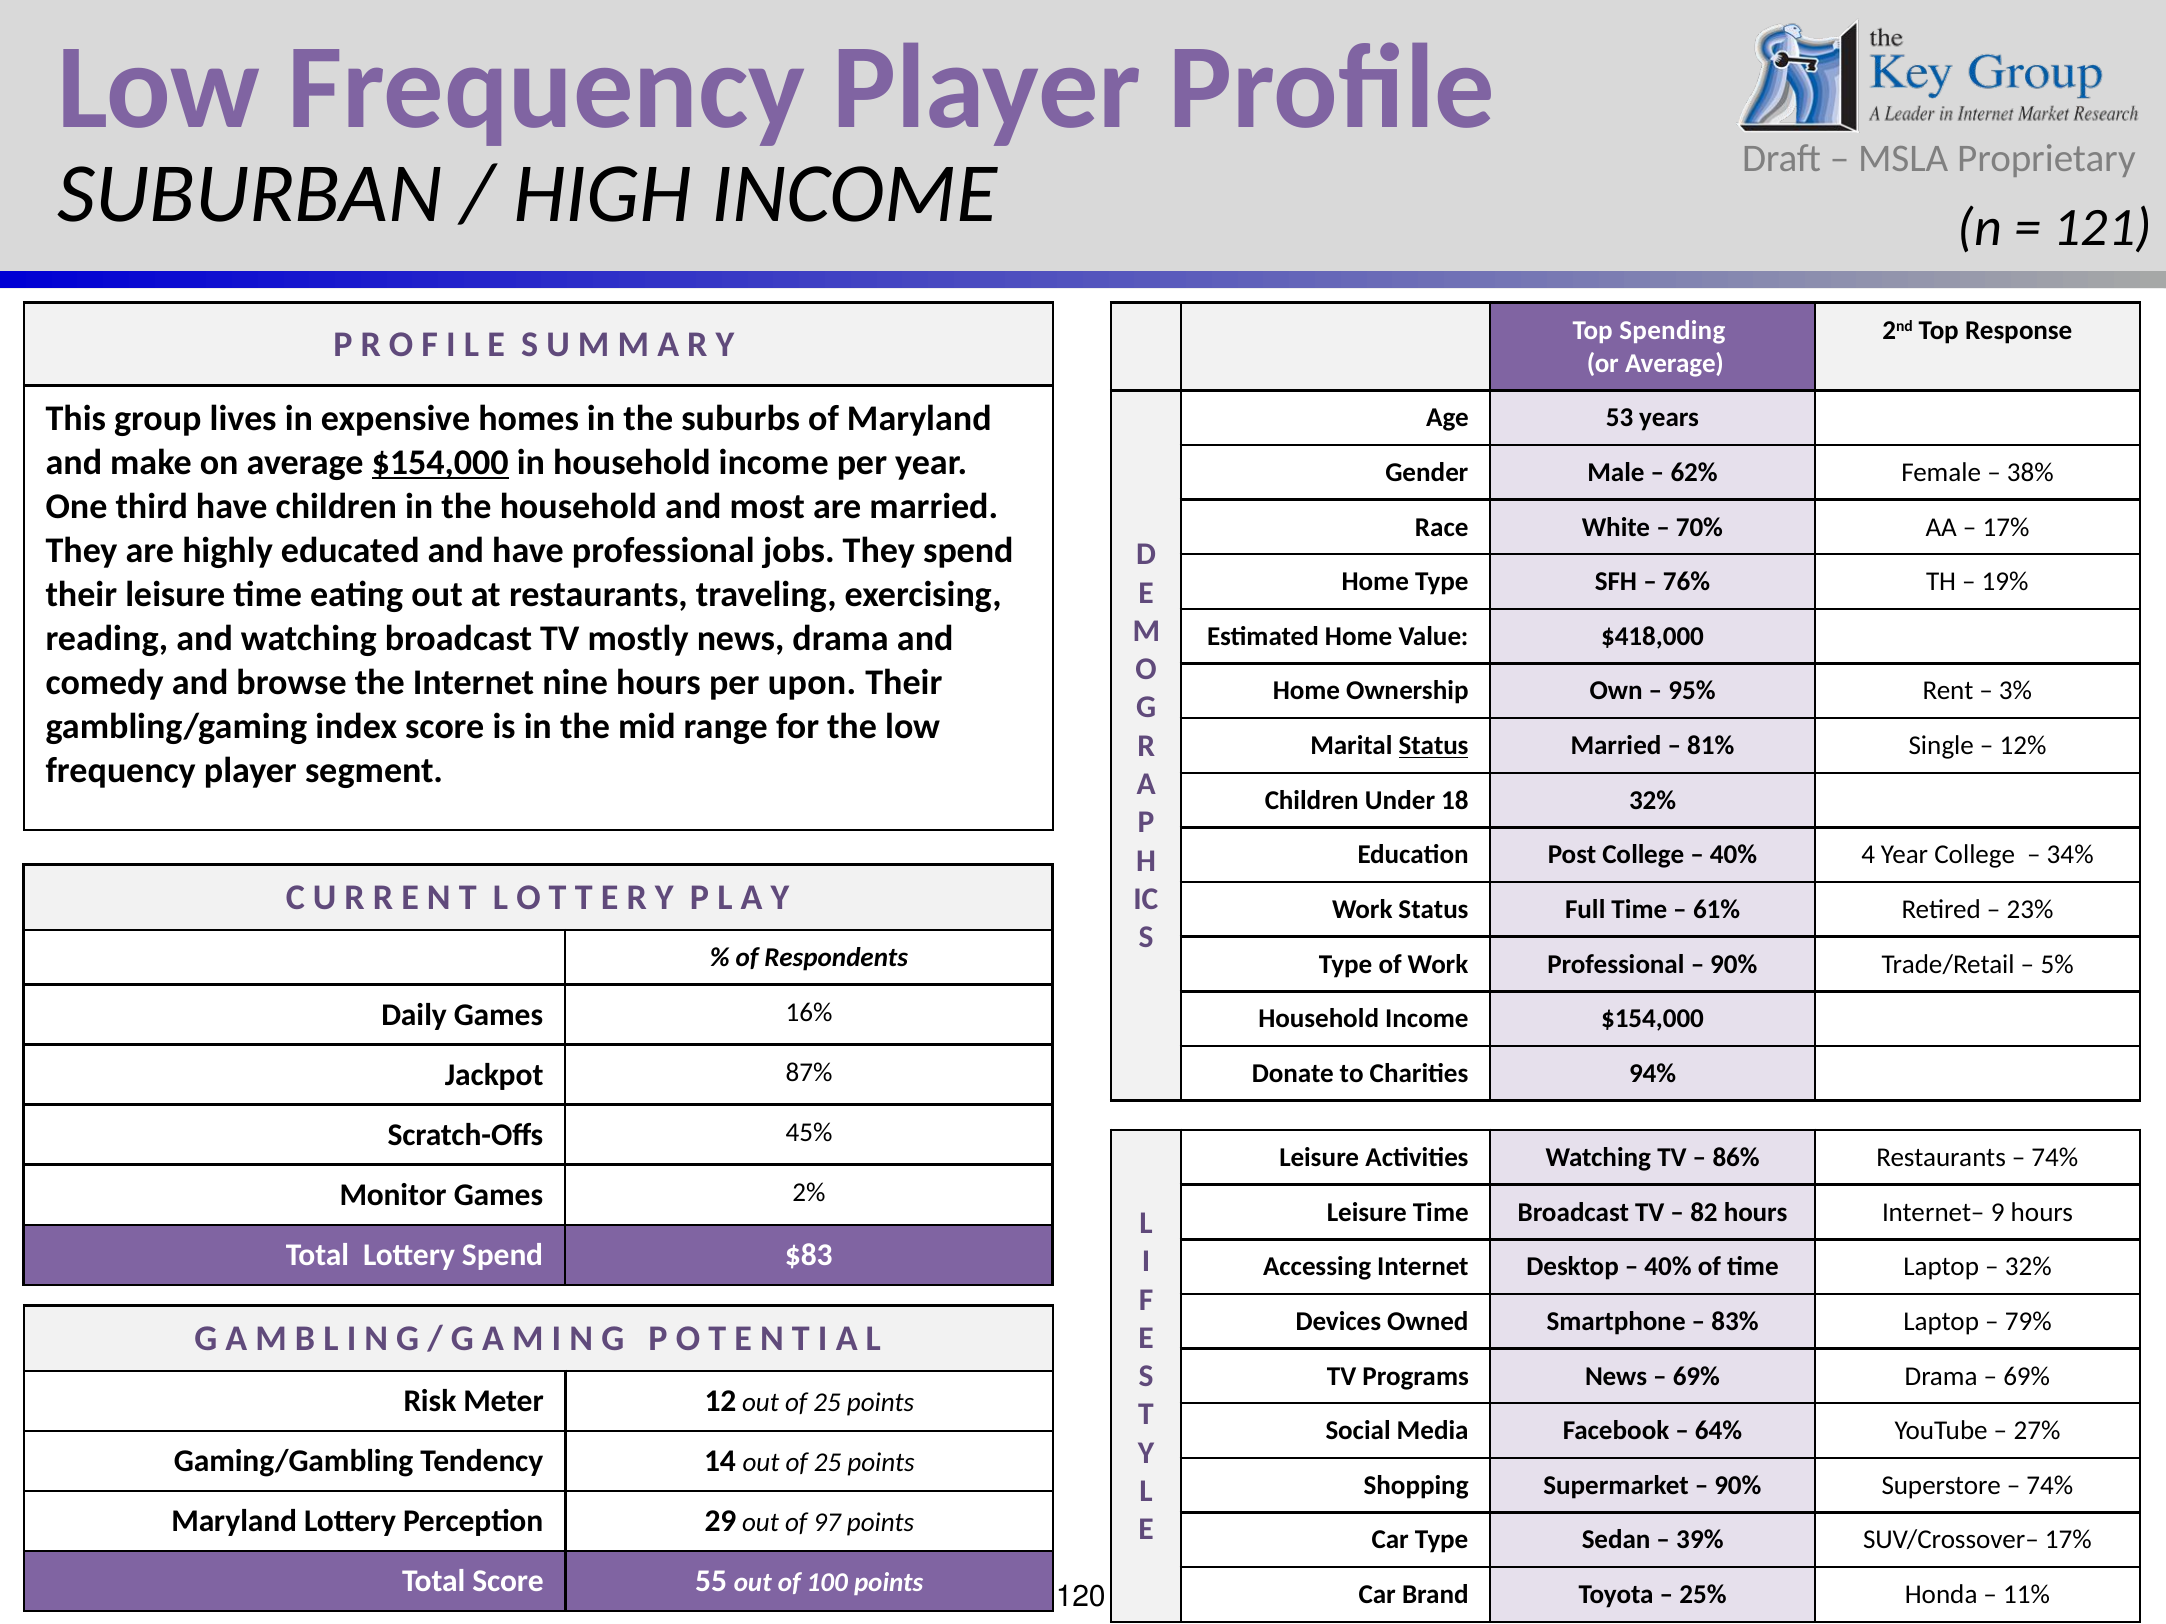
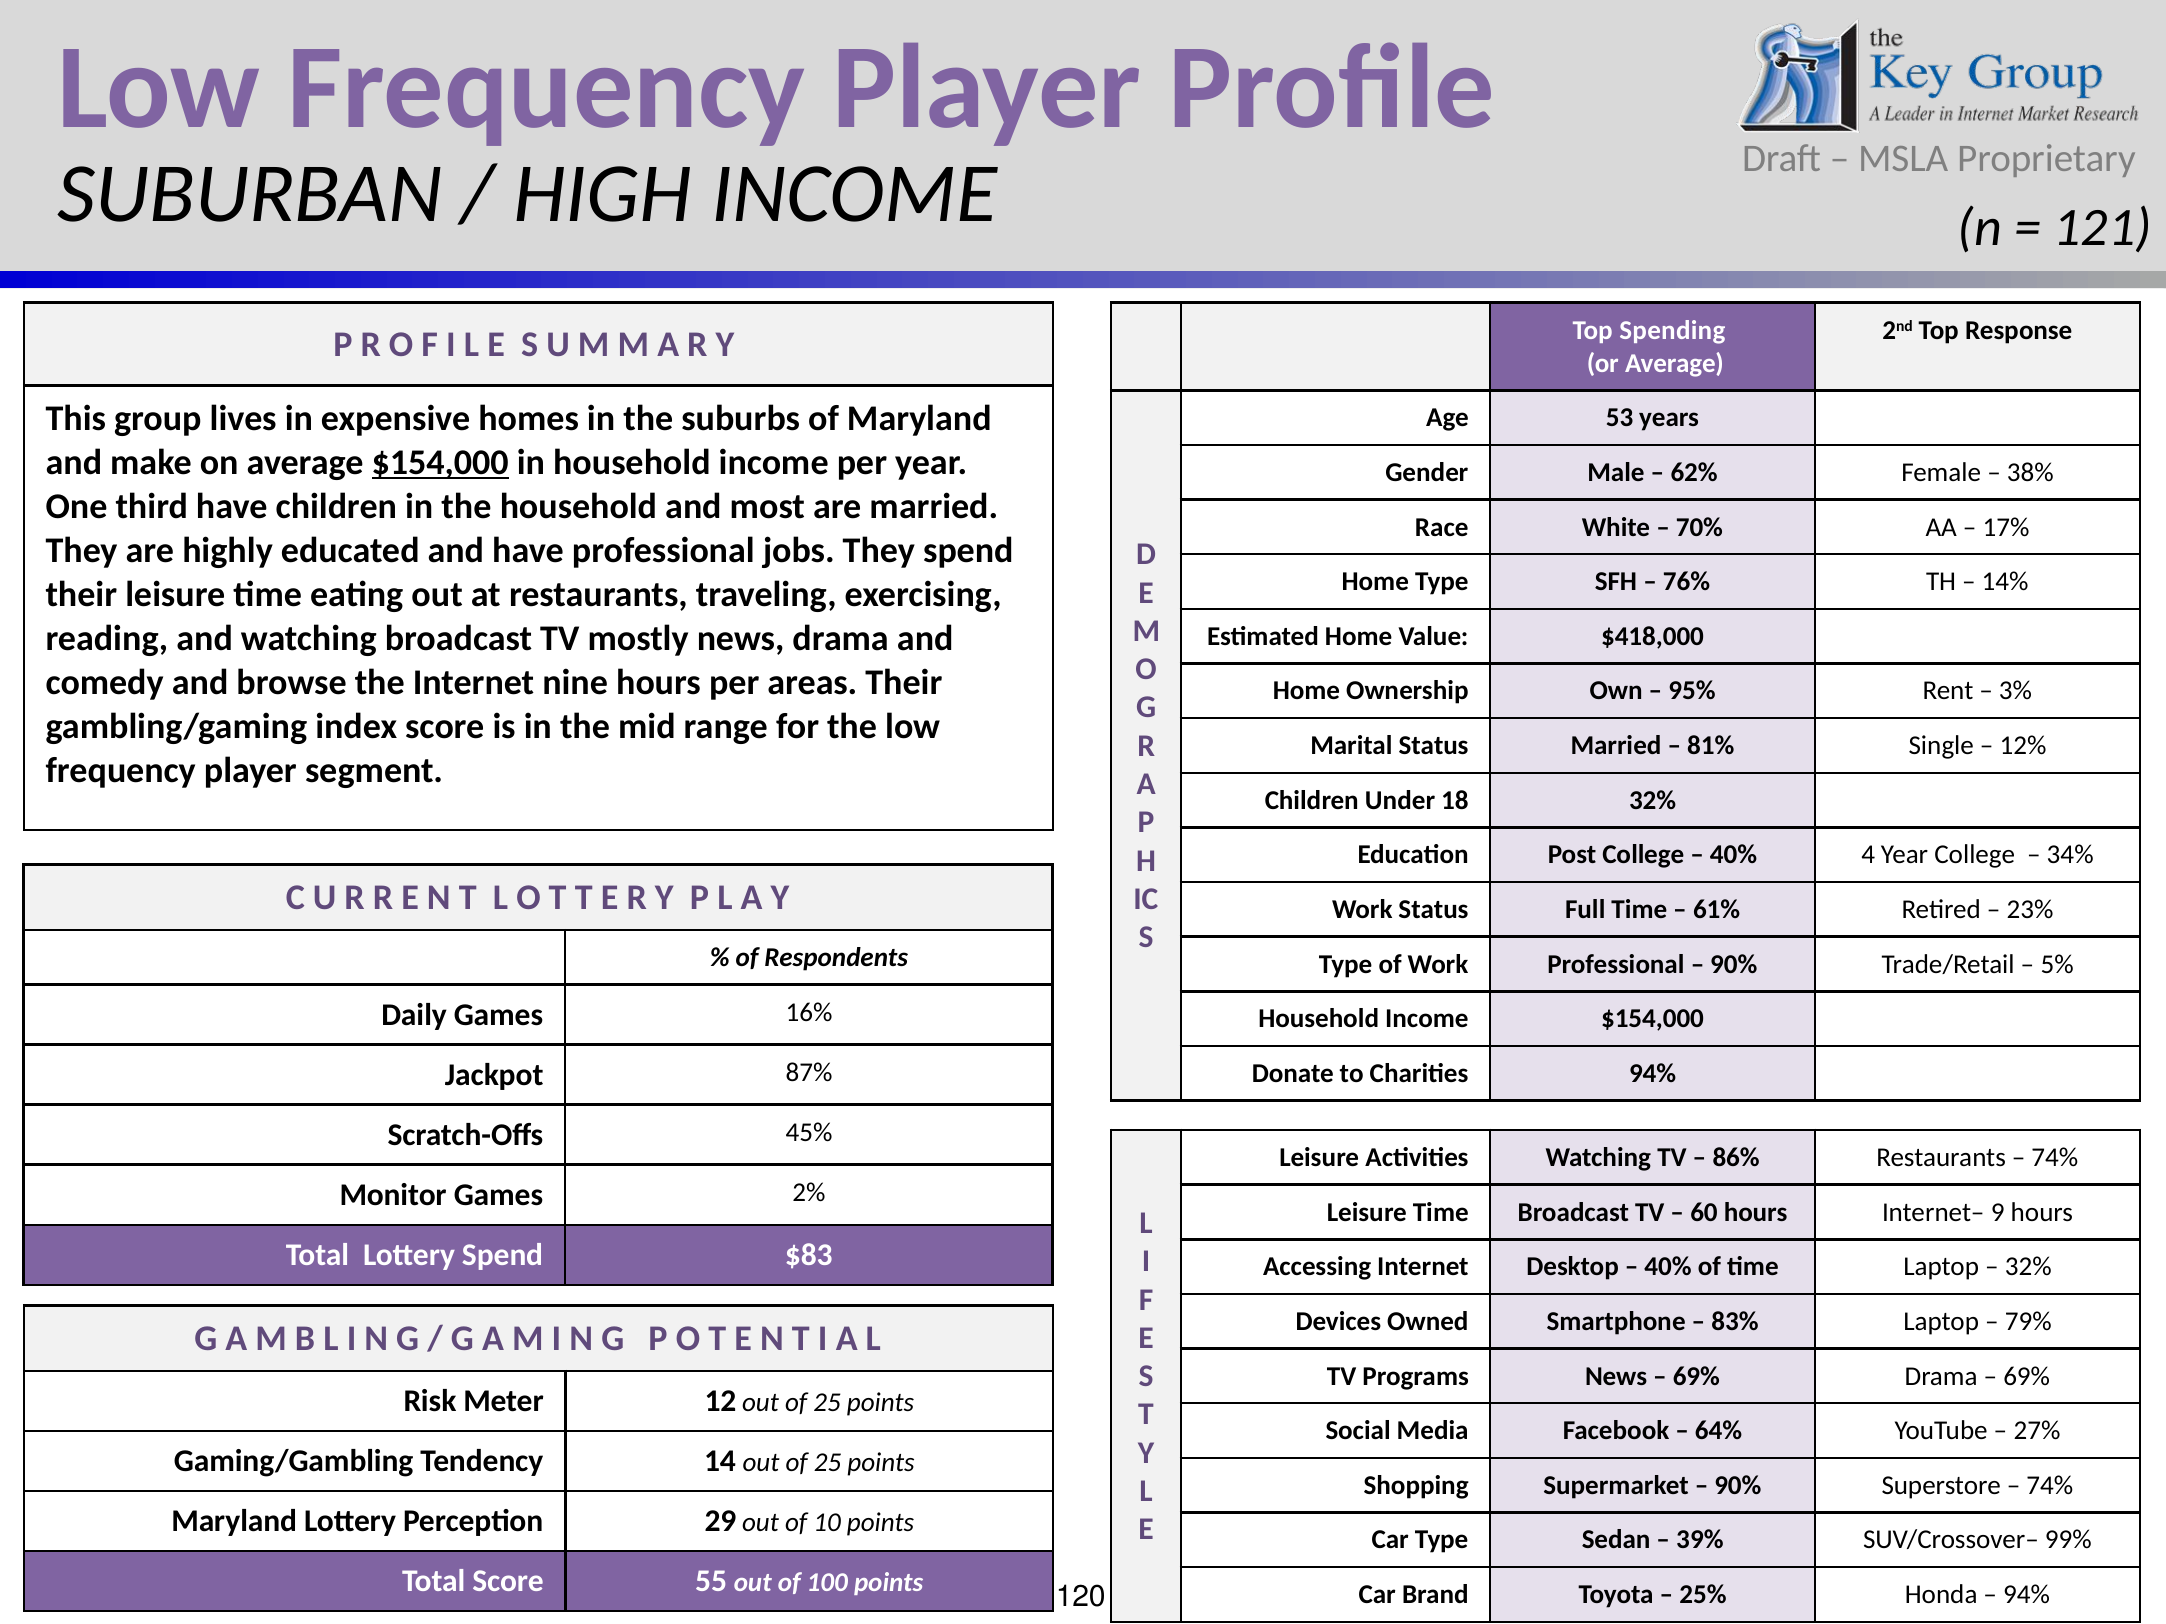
19%: 19% -> 14% (2005, 582)
upon: upon -> areas (812, 683)
Status underline: present -> none (1434, 746)
82: 82 -> 60 (1704, 1213)
97: 97 -> 10 (827, 1523)
SUV/Crossover– 17%: 17% -> 99% (2068, 1541)
11%: 11% -> 94% (2027, 1595)
